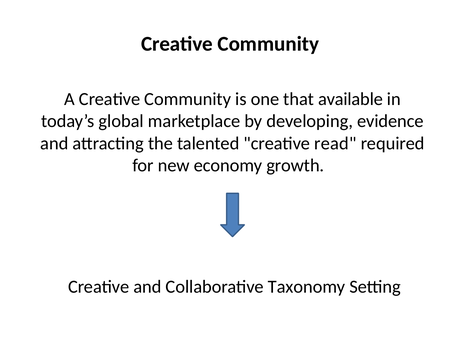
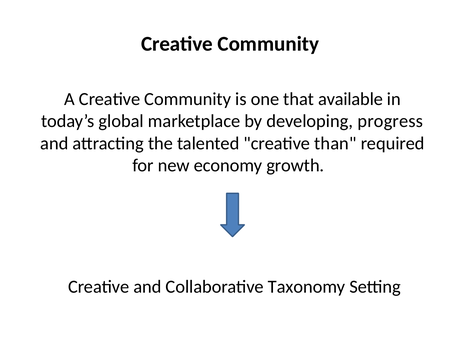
evidence: evidence -> progress (390, 121)
read: read -> than (335, 143)
